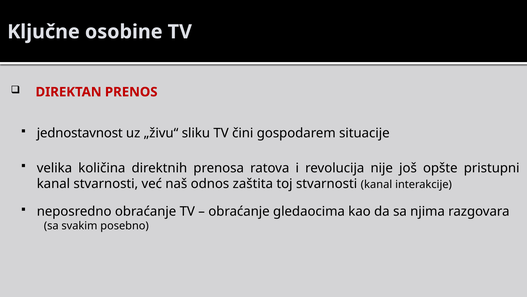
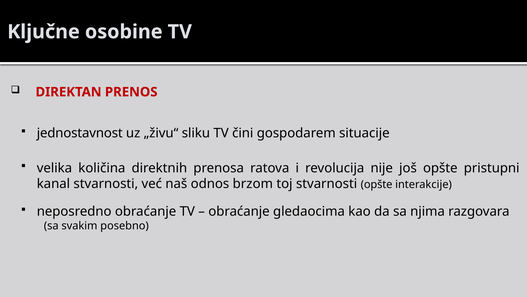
zaštita: zaštita -> brzom (253, 184)
stvarnosti kanal: kanal -> opšte (377, 184)
